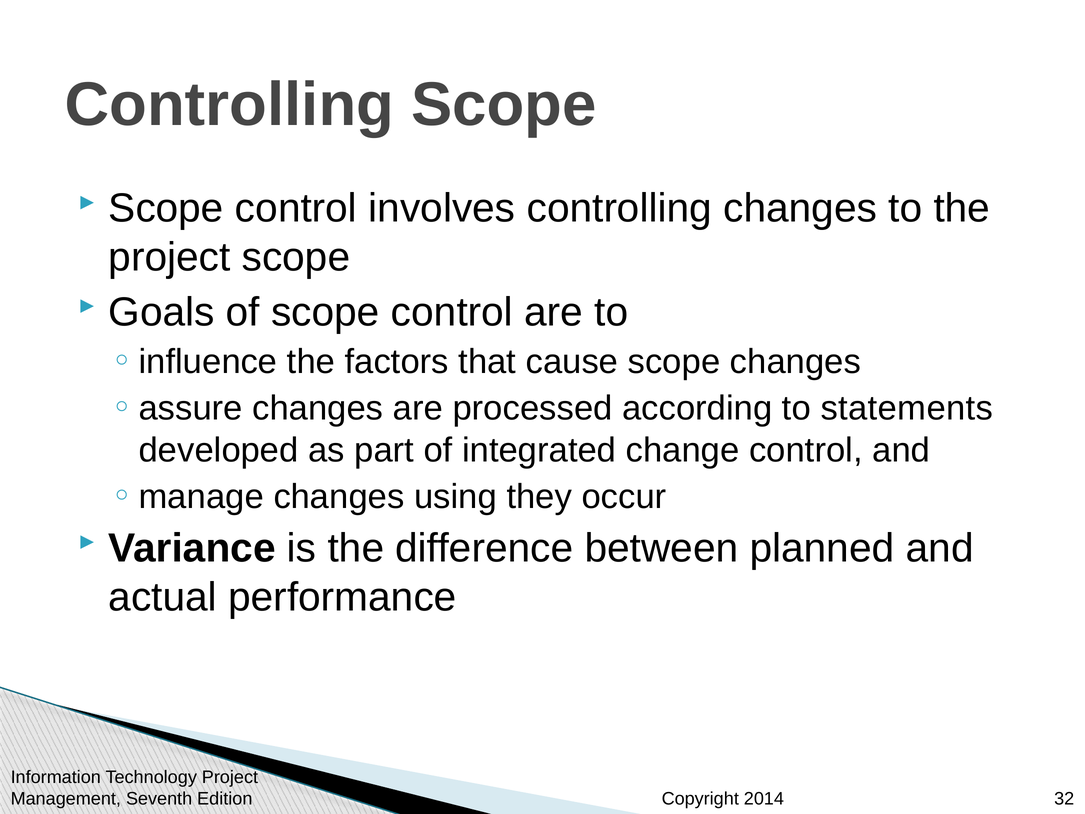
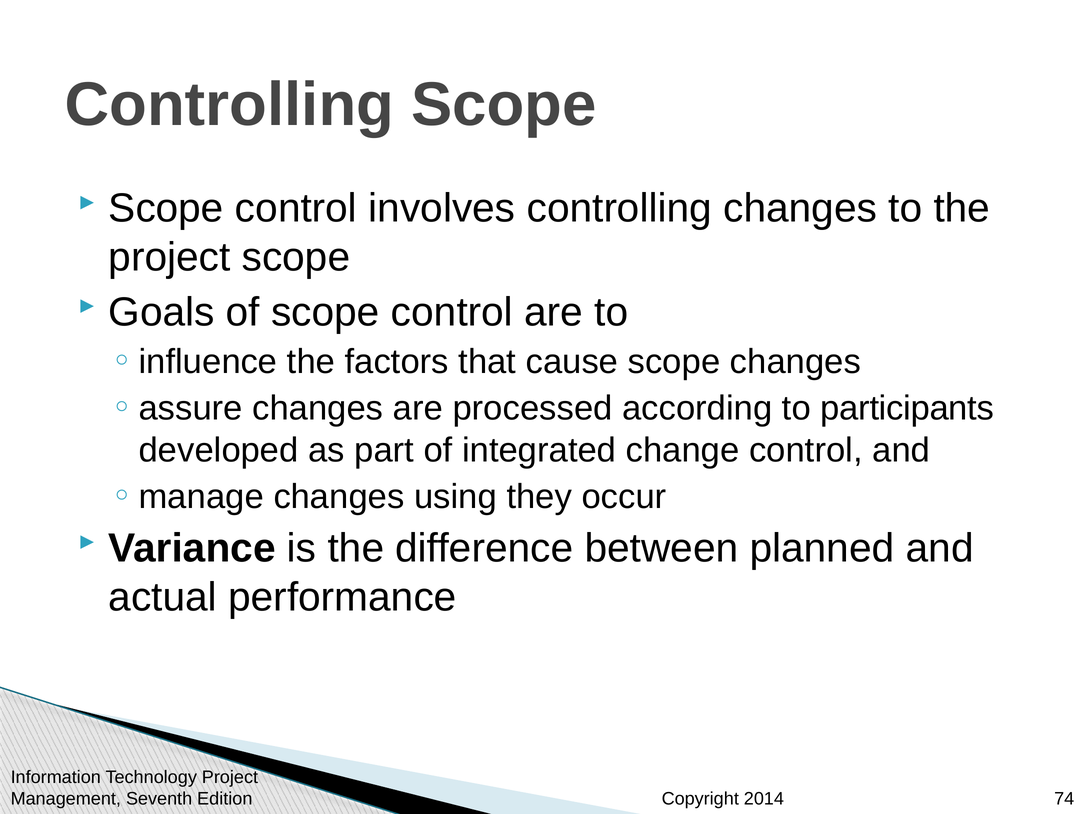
statements: statements -> participants (907, 408)
32: 32 -> 74 (1064, 799)
